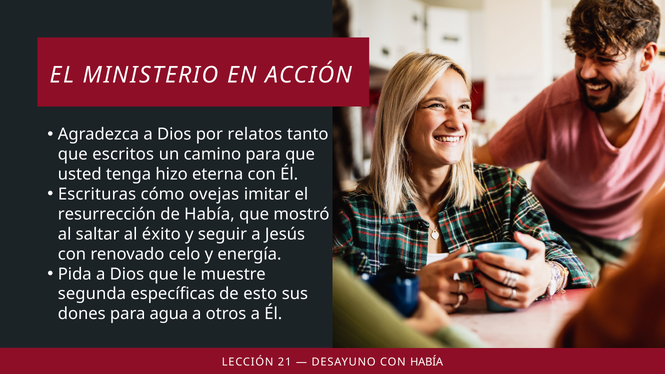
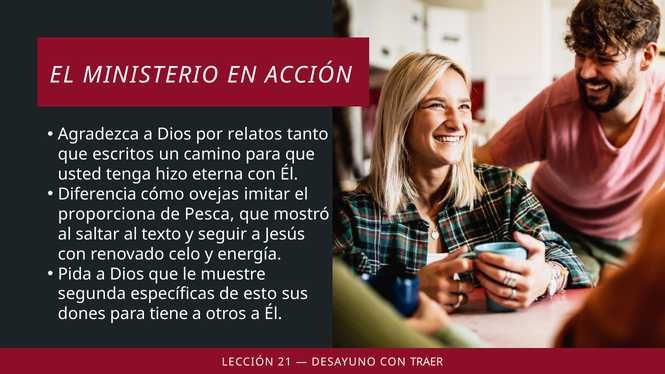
Escrituras: Escrituras -> Diferencia (97, 194)
resurrección: resurrección -> proporciona (107, 214)
de Había: Había -> Pesca (209, 214)
éxito: éxito -> texto (161, 234)
agua: agua -> tiene (169, 314)
CON HABÍA: HABÍA -> TRAER (427, 362)
